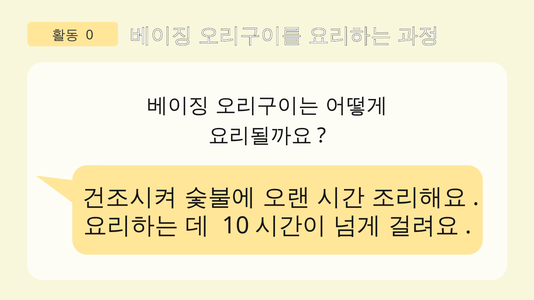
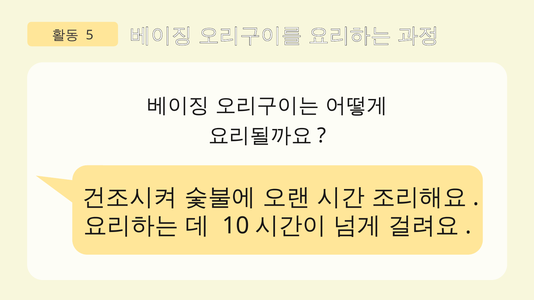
0: 0 -> 5 (90, 35)
